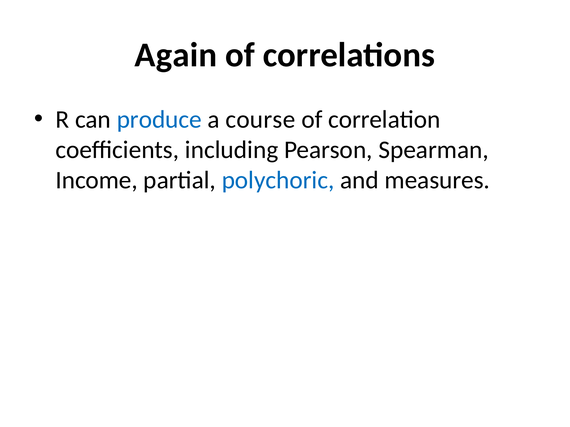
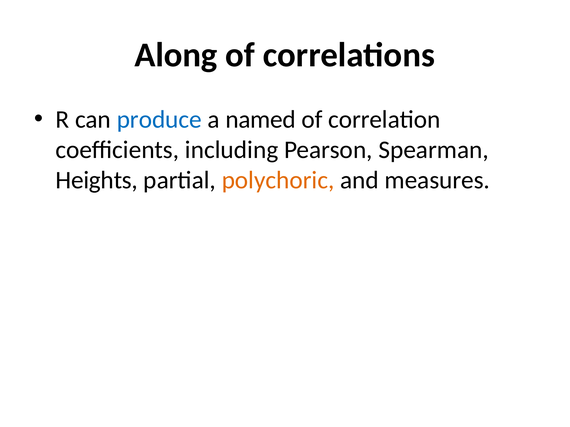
Again: Again -> Along (176, 55)
course: course -> named (261, 120)
Income: Income -> Heights (97, 180)
polychoric colour: blue -> orange (278, 180)
